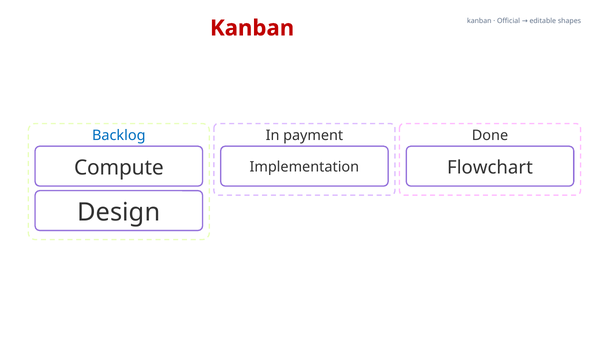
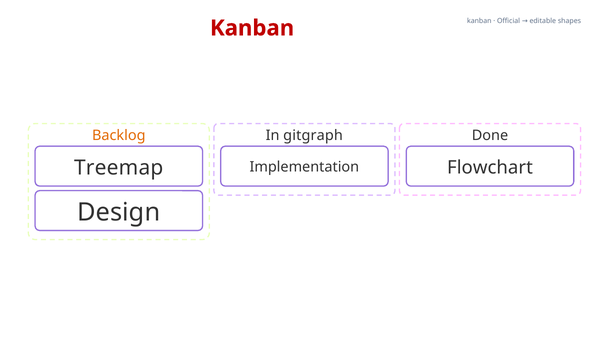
Backlog colour: blue -> orange (119, 135)
payment: payment -> gitgraph (313, 135)
Compute: Compute -> Treemap (119, 167)
